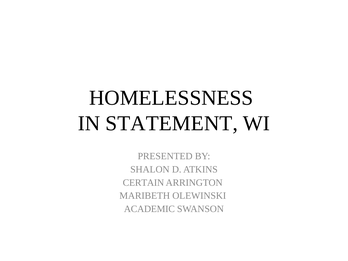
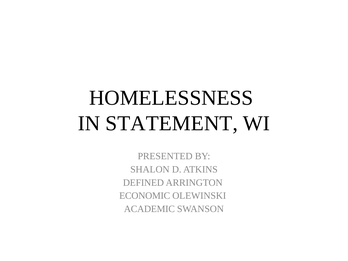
CERTAIN: CERTAIN -> DEFINED (143, 183)
MARIBETH: MARIBETH -> ECONOMIC (145, 196)
